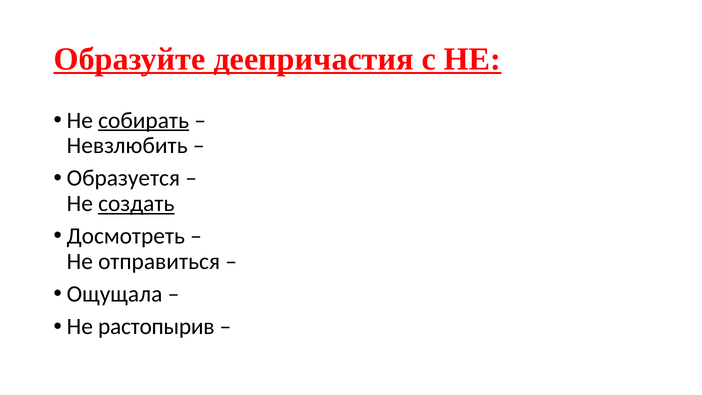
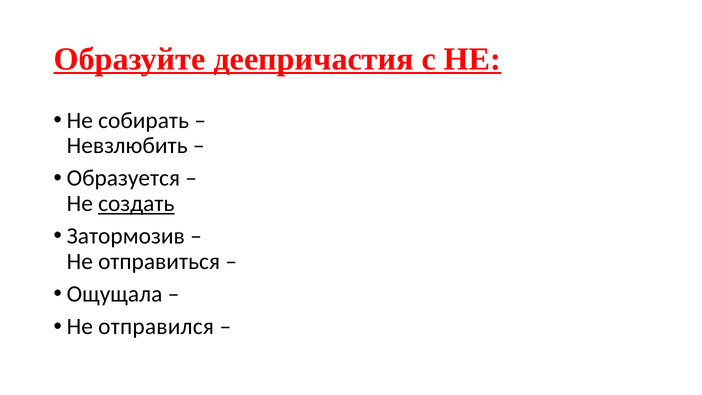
собирать underline: present -> none (144, 120)
Досмотреть: Досмотреть -> Затормозив (126, 236)
растопырив: растопырив -> отправился (156, 327)
